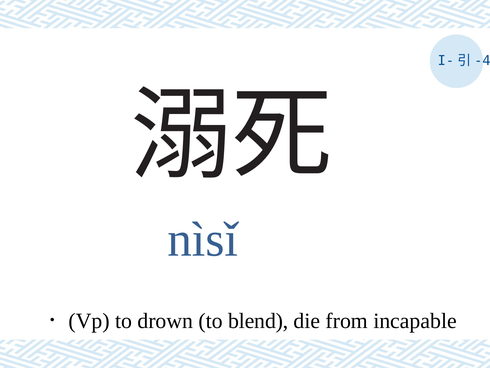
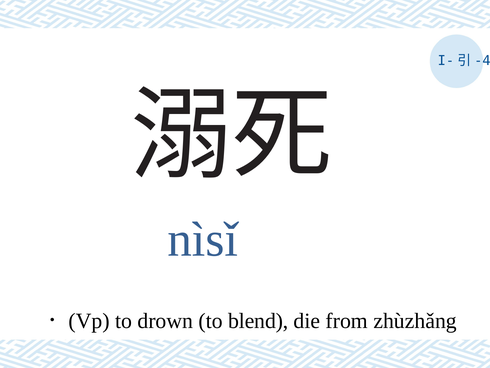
incapable: incapable -> zhùzhǎng (415, 320)
